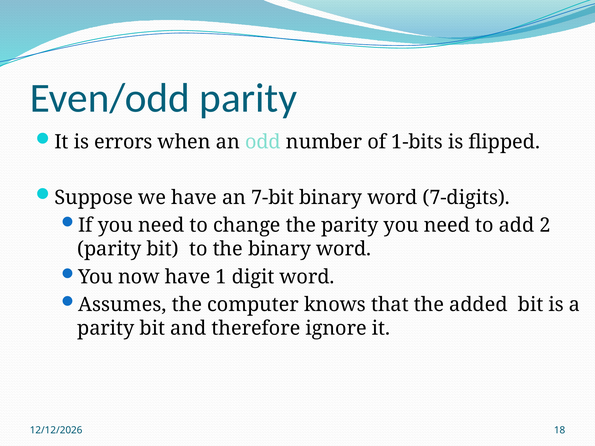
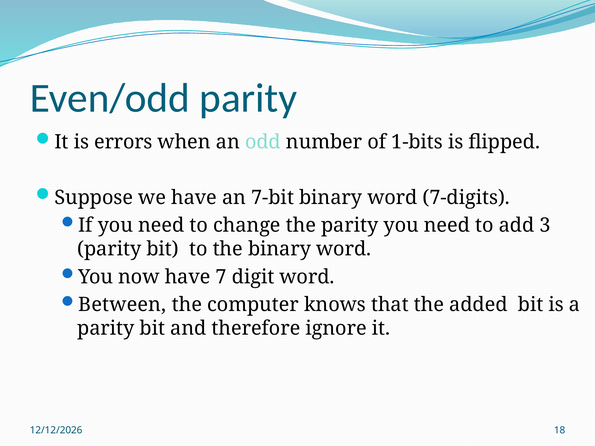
2: 2 -> 3 (545, 225)
1: 1 -> 7 (221, 277)
Assumes: Assumes -> Between (122, 305)
